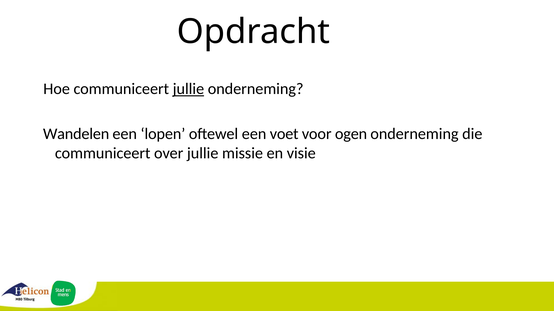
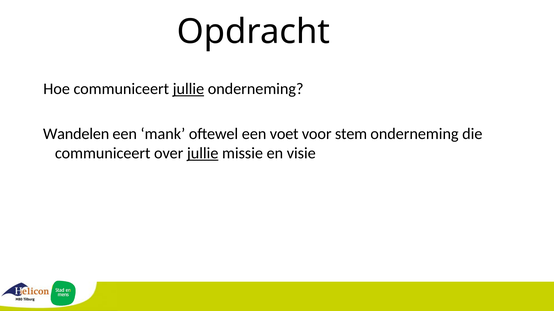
lopen: lopen -> mank (163, 134)
ogen: ogen -> stem (351, 134)
jullie underline: none -> present (203, 154)
